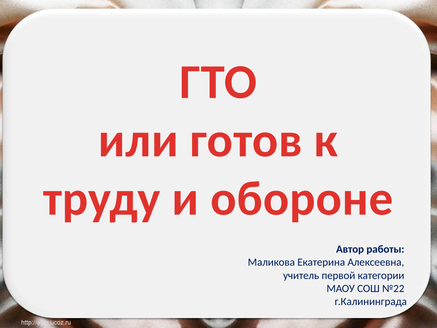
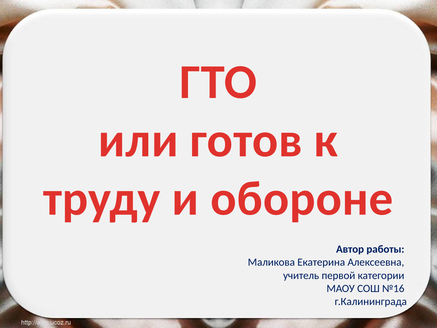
№22: №22 -> №16 (393, 288)
